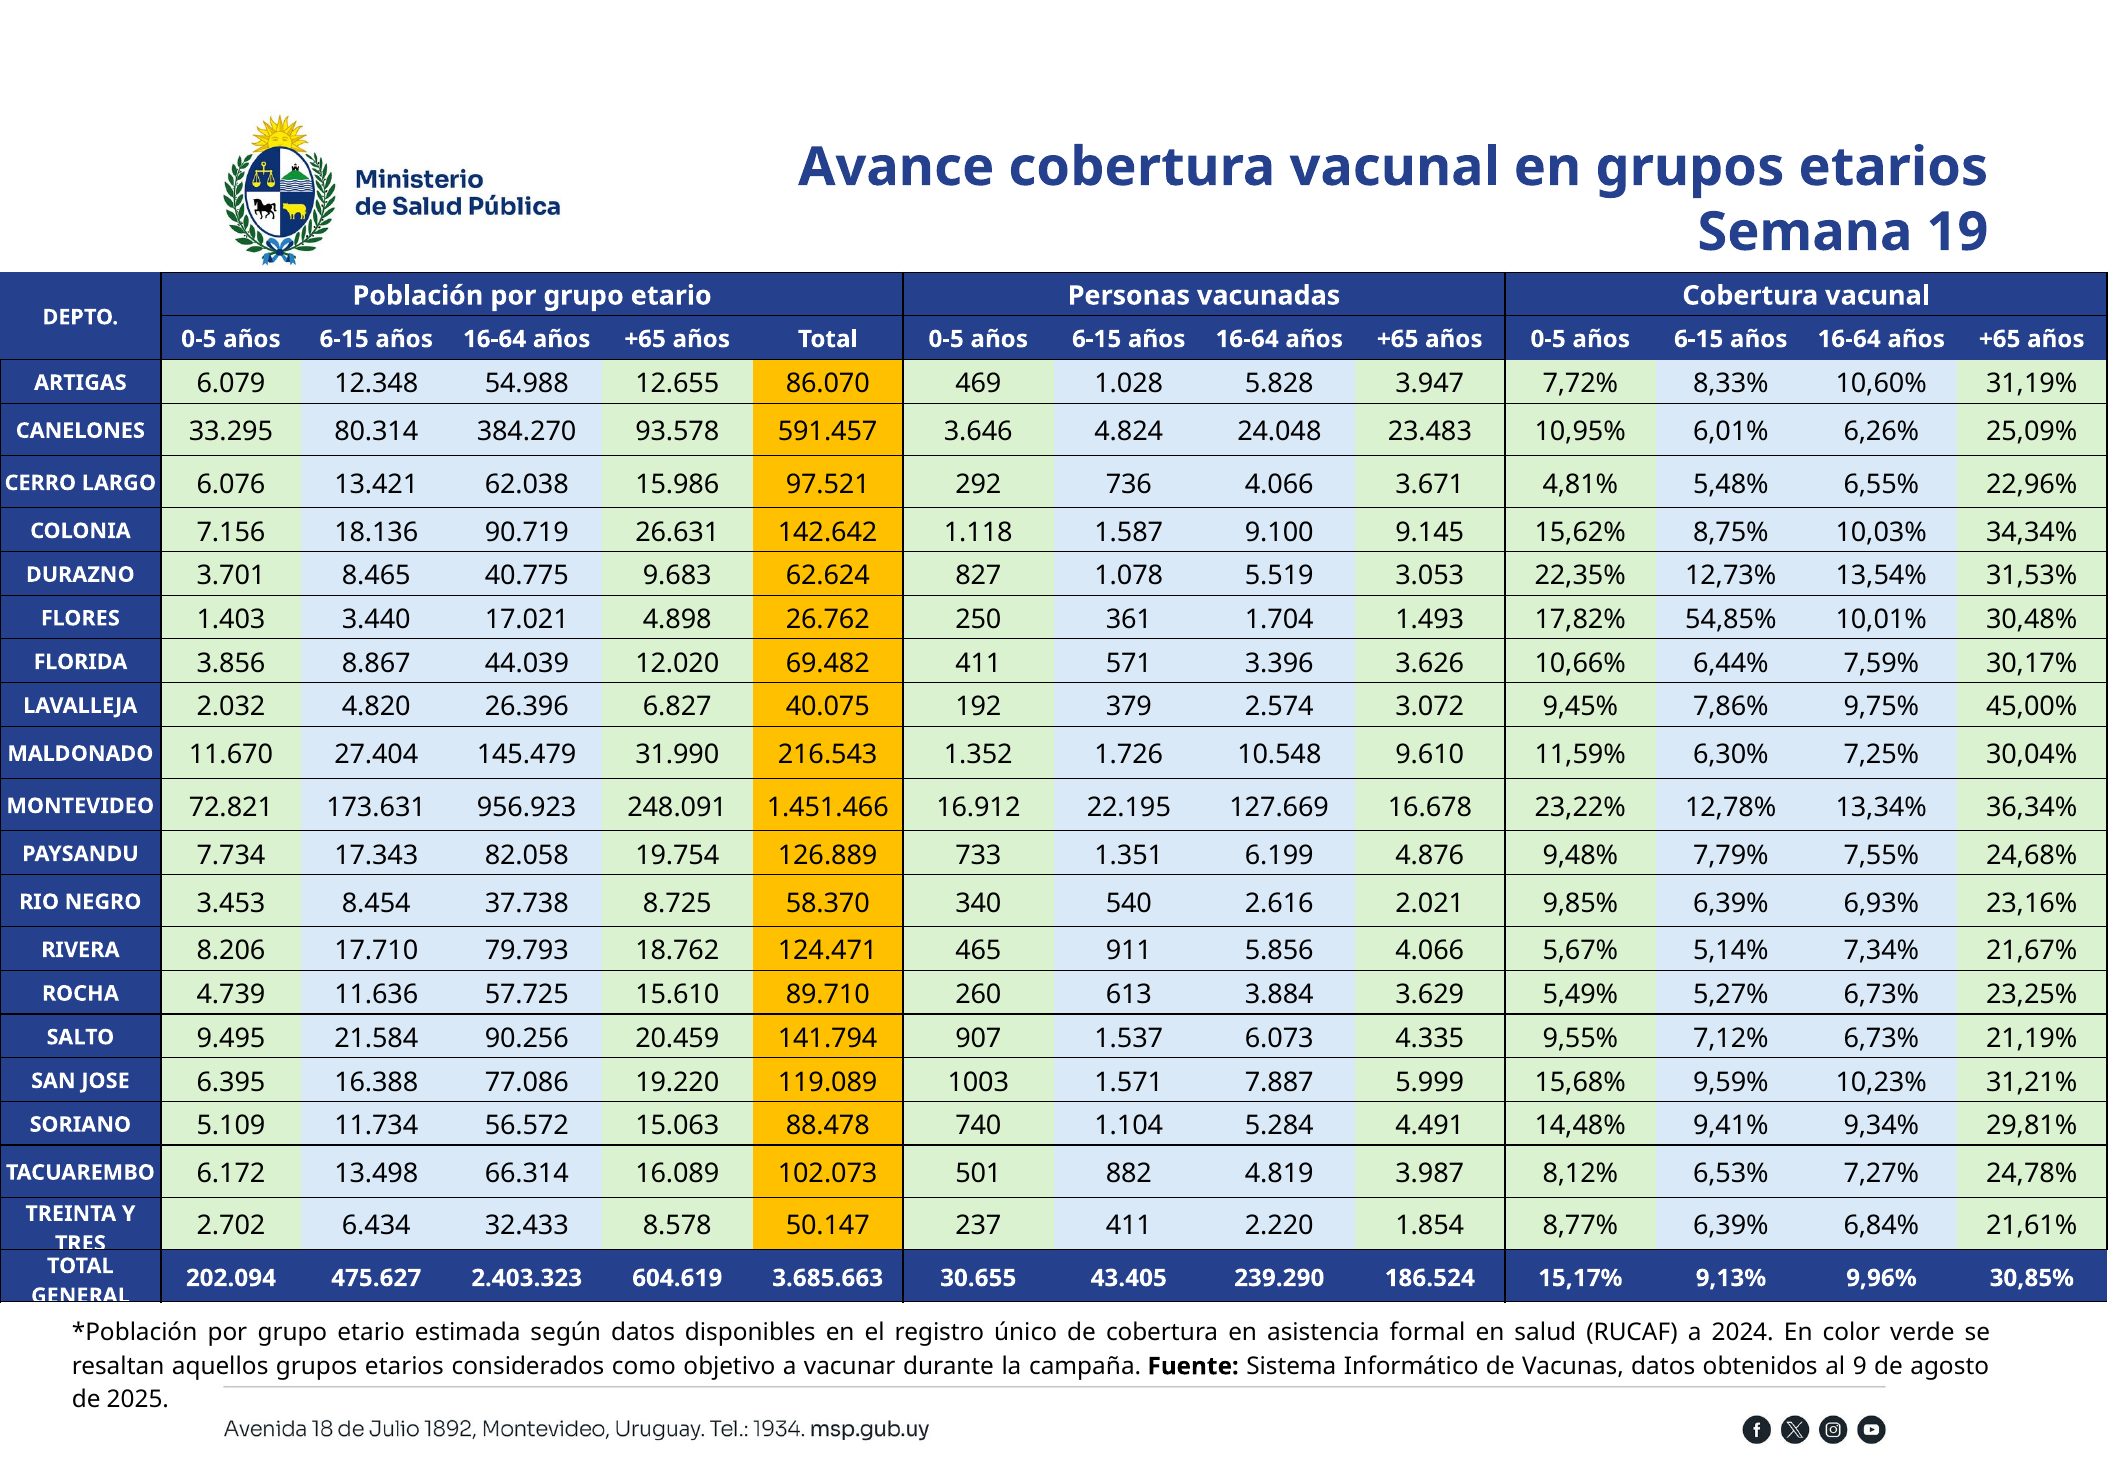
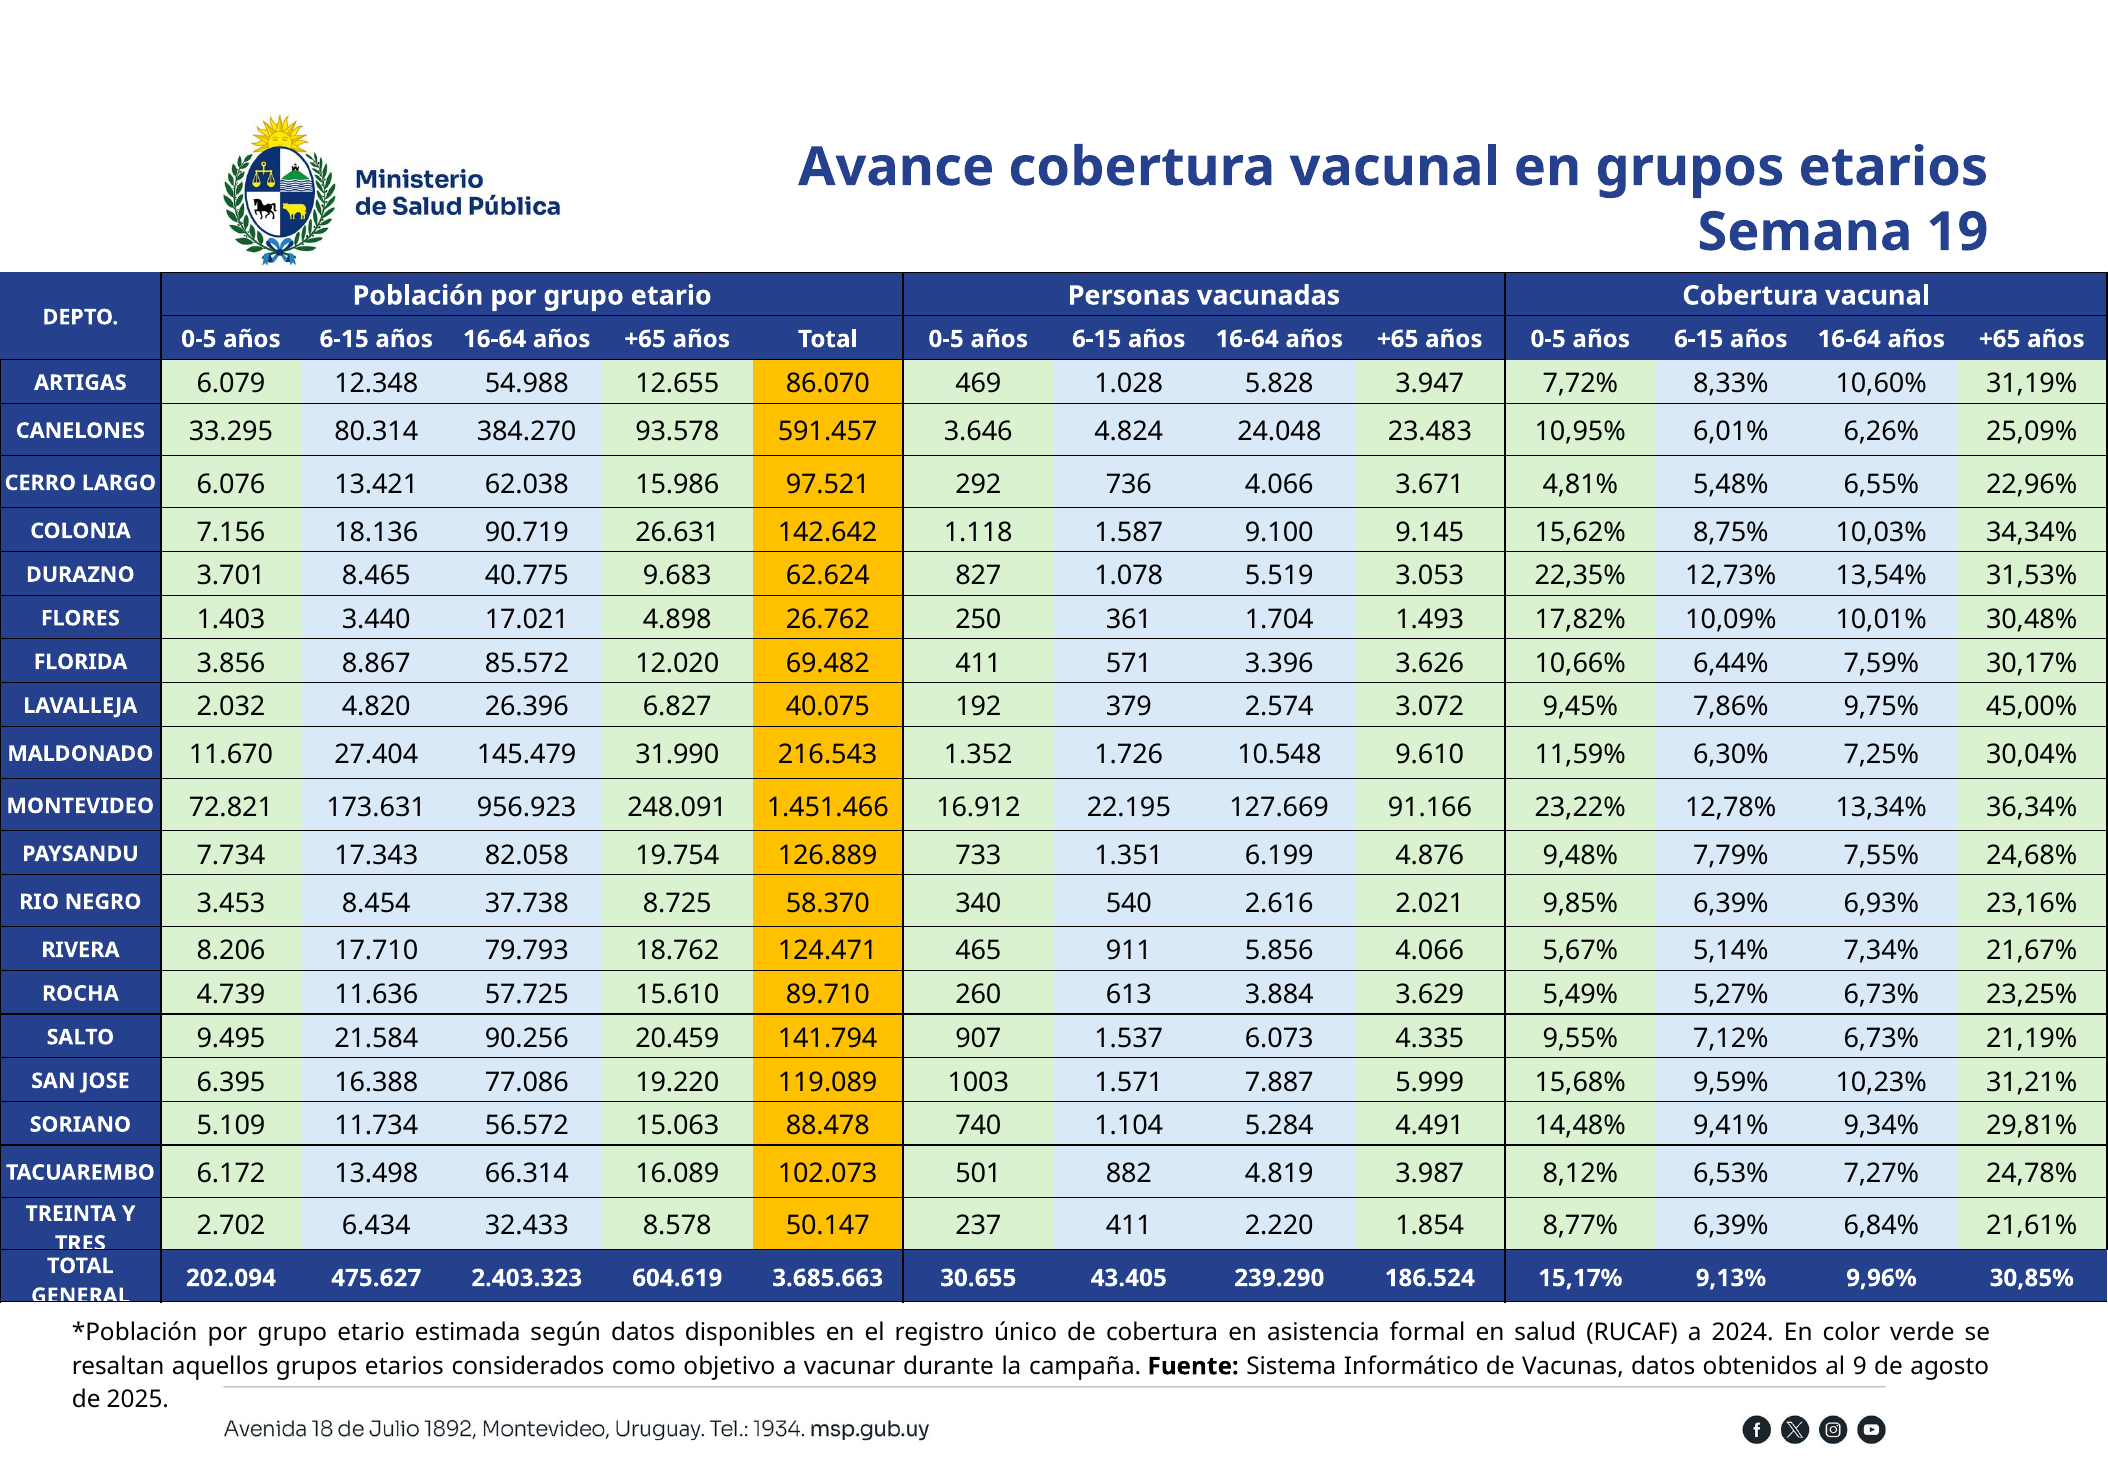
54,85%: 54,85% -> 10,09% (1731, 619)
44.039: 44.039 -> 85.572 (527, 663)
16.678: 16.678 -> 91.166 (1430, 807)
